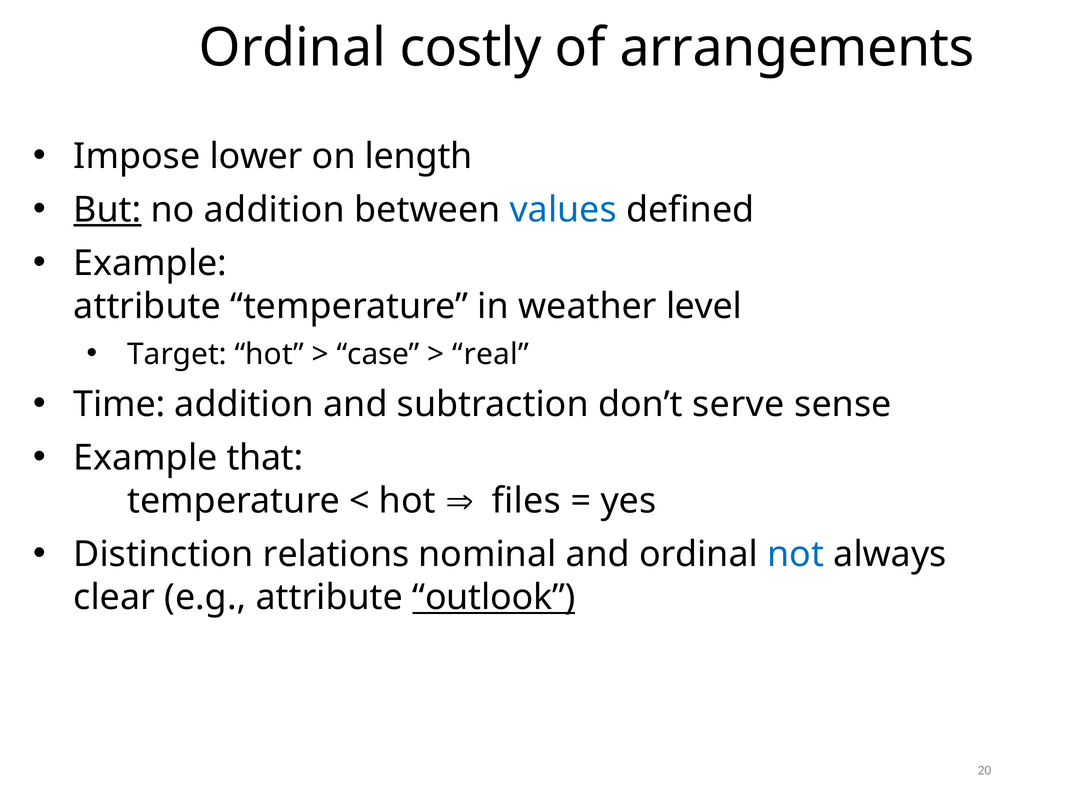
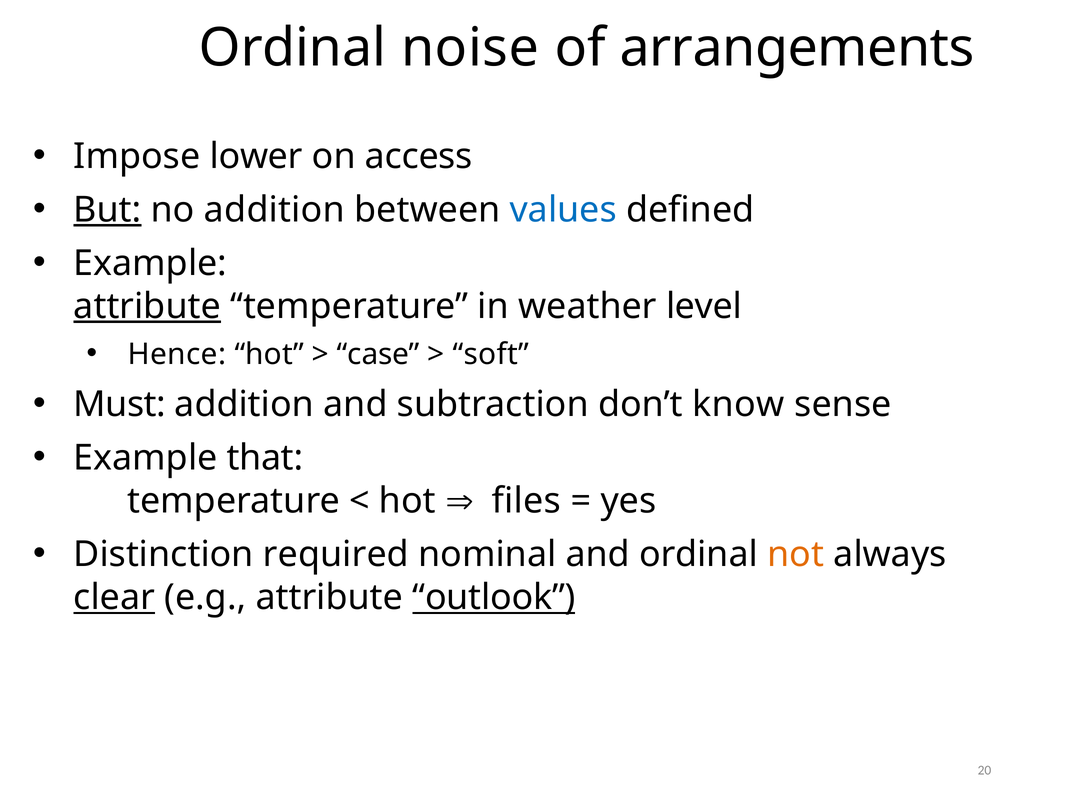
costly: costly -> noise (470, 48)
length: length -> access (419, 156)
attribute underline: none -> present (147, 306)
Target: Target -> Hence (177, 354)
real: real -> soft (491, 354)
Time: Time -> Must (120, 405)
serve: serve -> know (739, 405)
relations: relations -> required (336, 555)
not colour: blue -> orange (796, 555)
clear underline: none -> present (114, 598)
